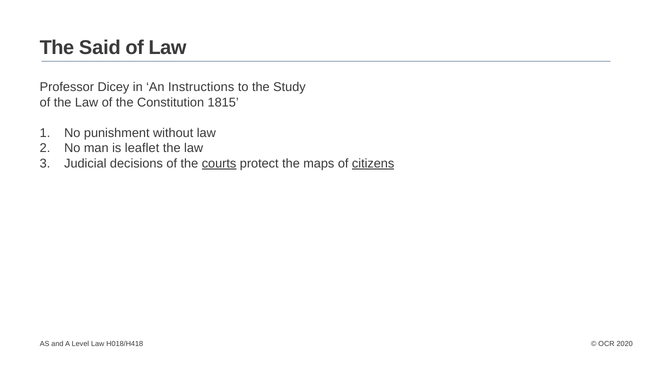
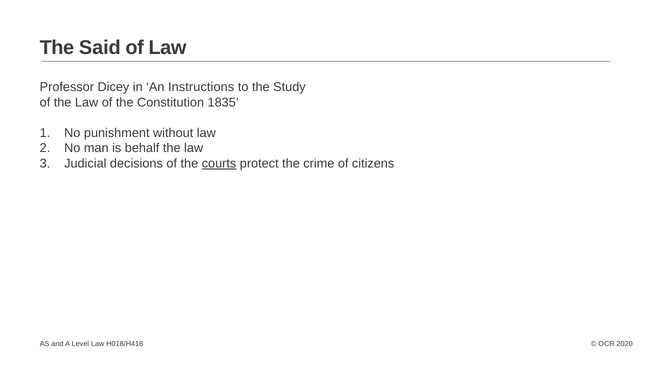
1815: 1815 -> 1835 (223, 102)
leaflet: leaflet -> behalf (142, 148)
maps: maps -> crime (319, 163)
citizens underline: present -> none (373, 163)
